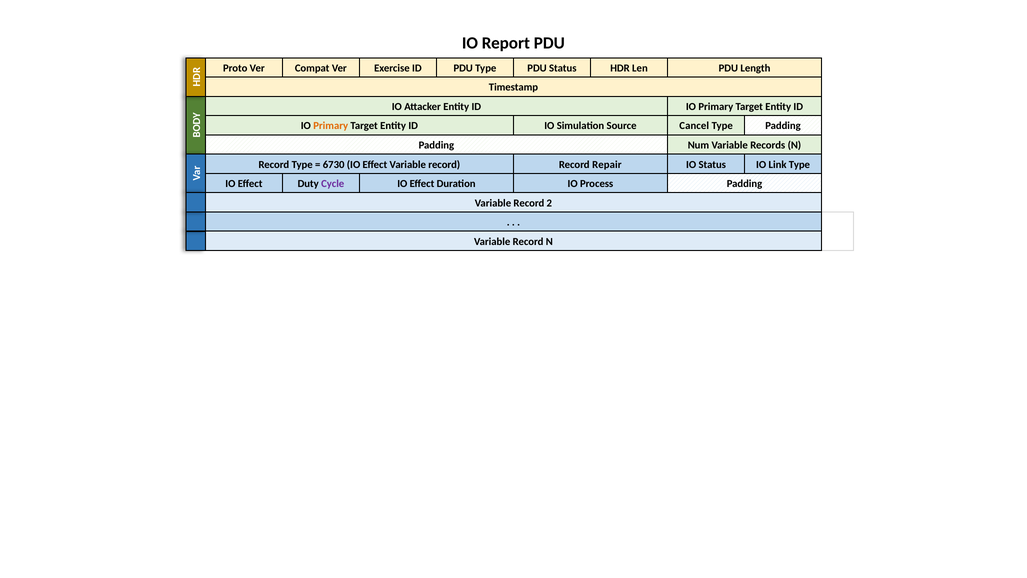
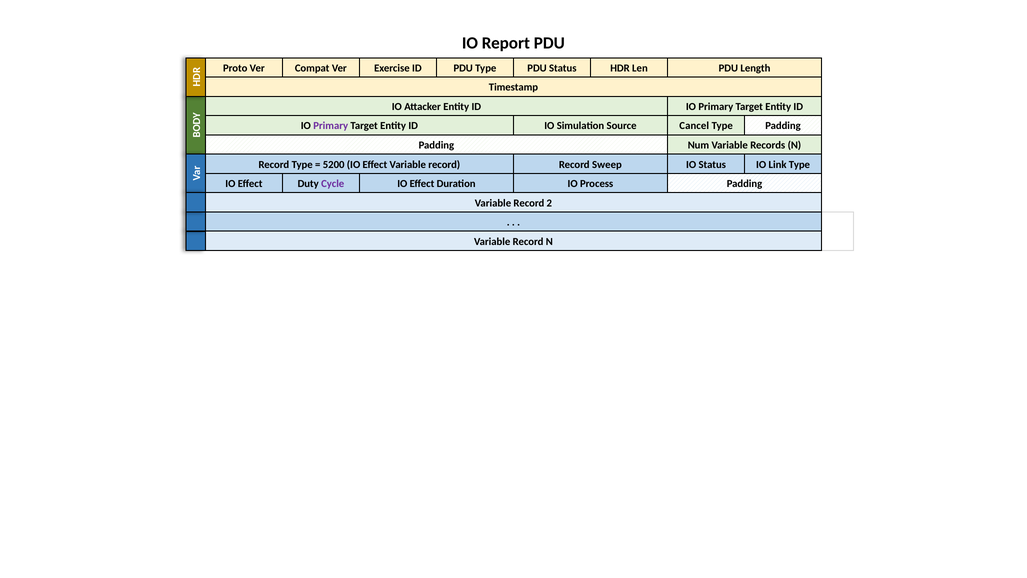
Primary colour: orange -> purple (331, 126)
6730: 6730 -> 5200 (334, 164)
Repair: Repair -> Sweep (607, 164)
